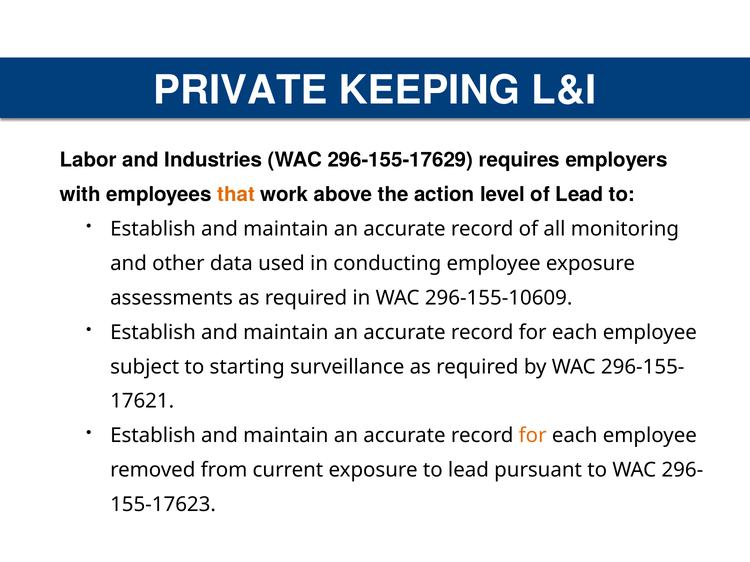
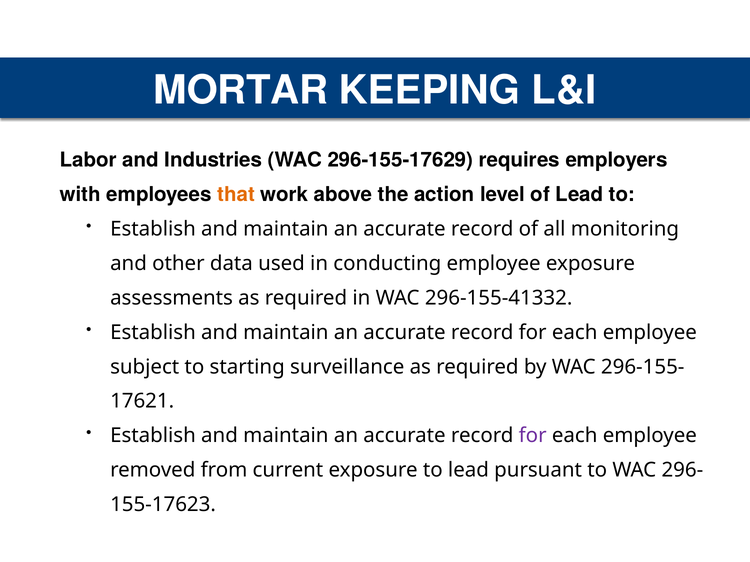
PRIVATE: PRIVATE -> MORTAR (241, 91)
296-155-10609: 296-155-10609 -> 296-155-41332 (499, 298)
for colour: orange -> purple (533, 436)
